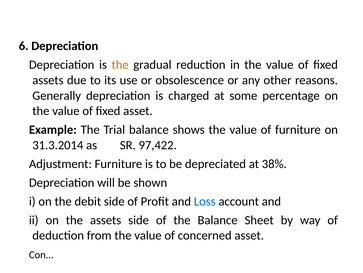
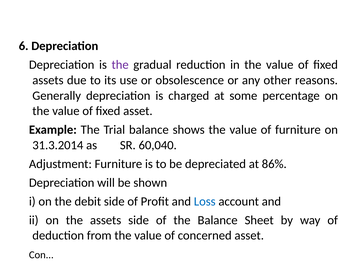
the colour: orange -> purple (120, 65)
97,422: 97,422 -> 60,040 (158, 145)
38%: 38% -> 86% (274, 163)
